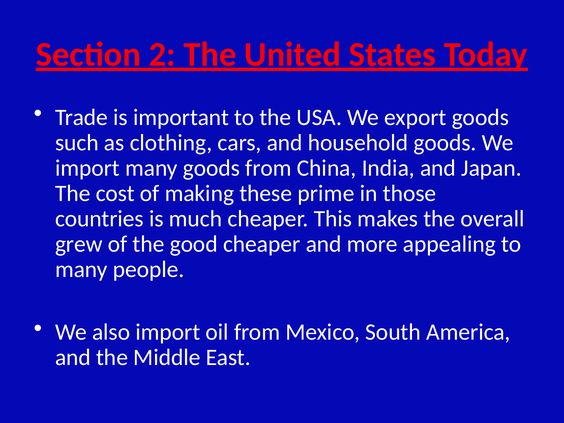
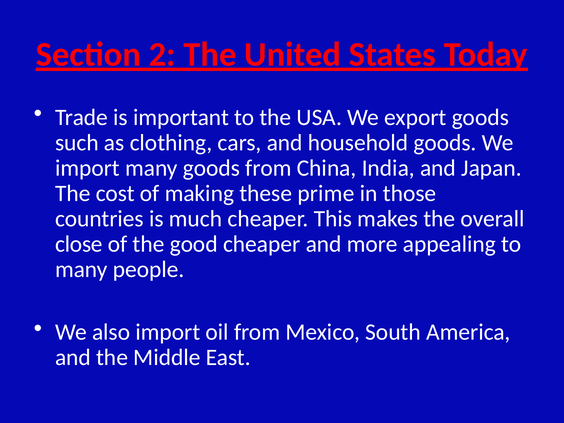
grew: grew -> close (79, 244)
